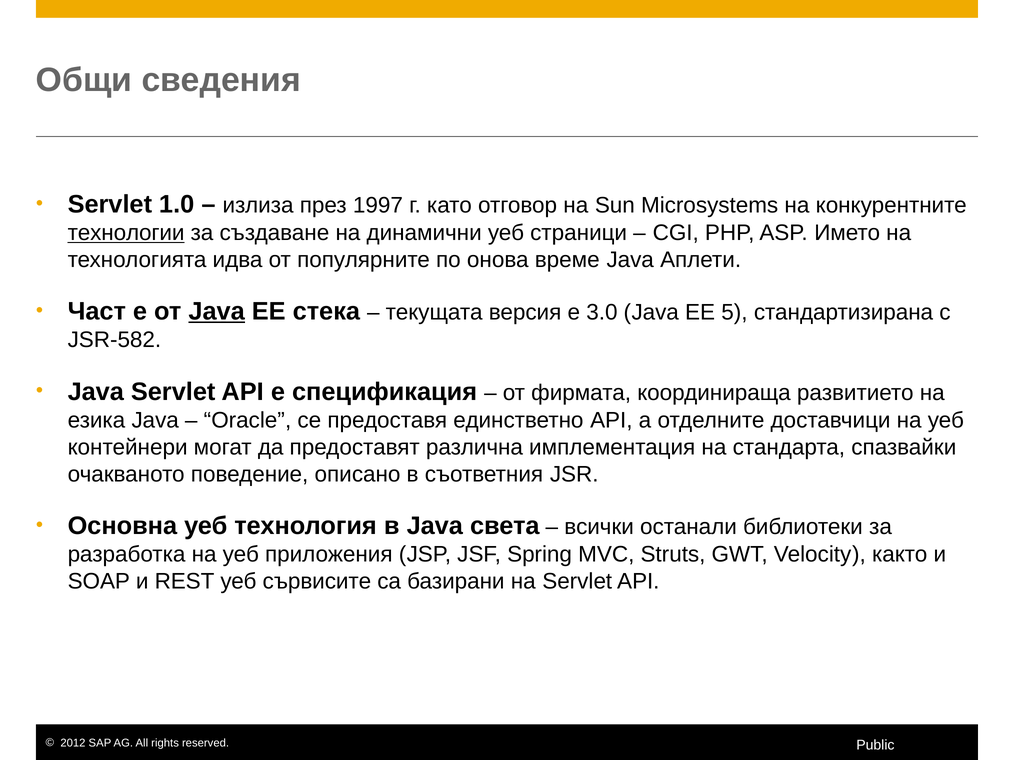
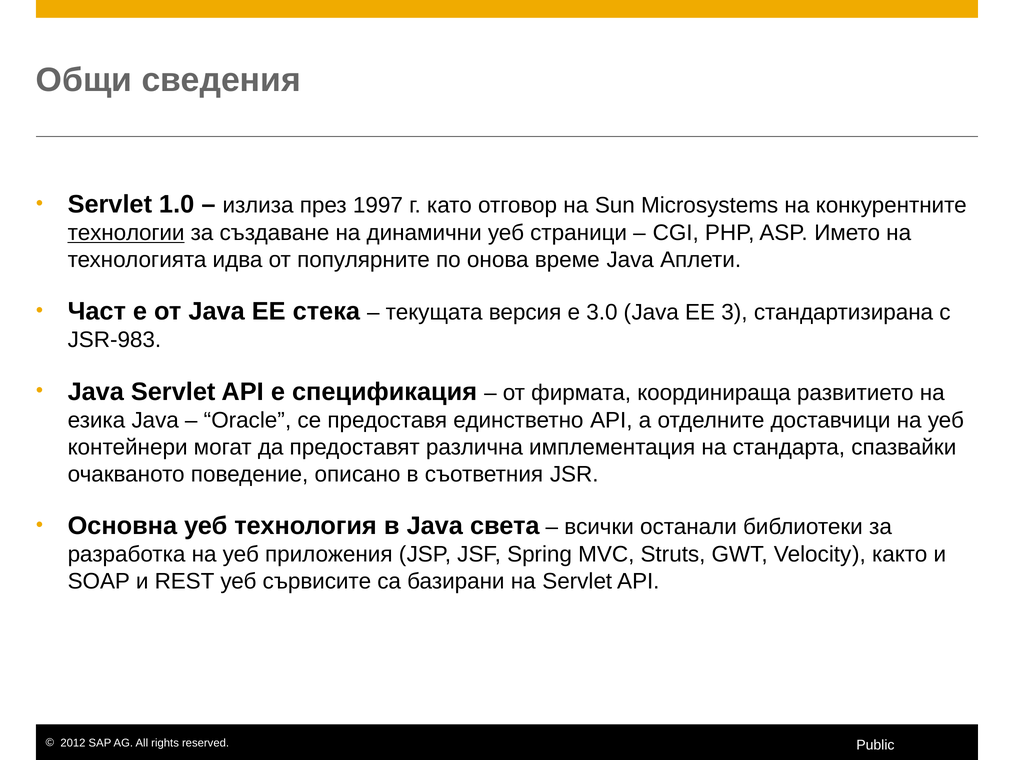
Java underline: present -> none (217, 312)
EE 5: 5 -> 3 (734, 313)
JSR-582: JSR-582 -> JSR-983 (114, 340)
